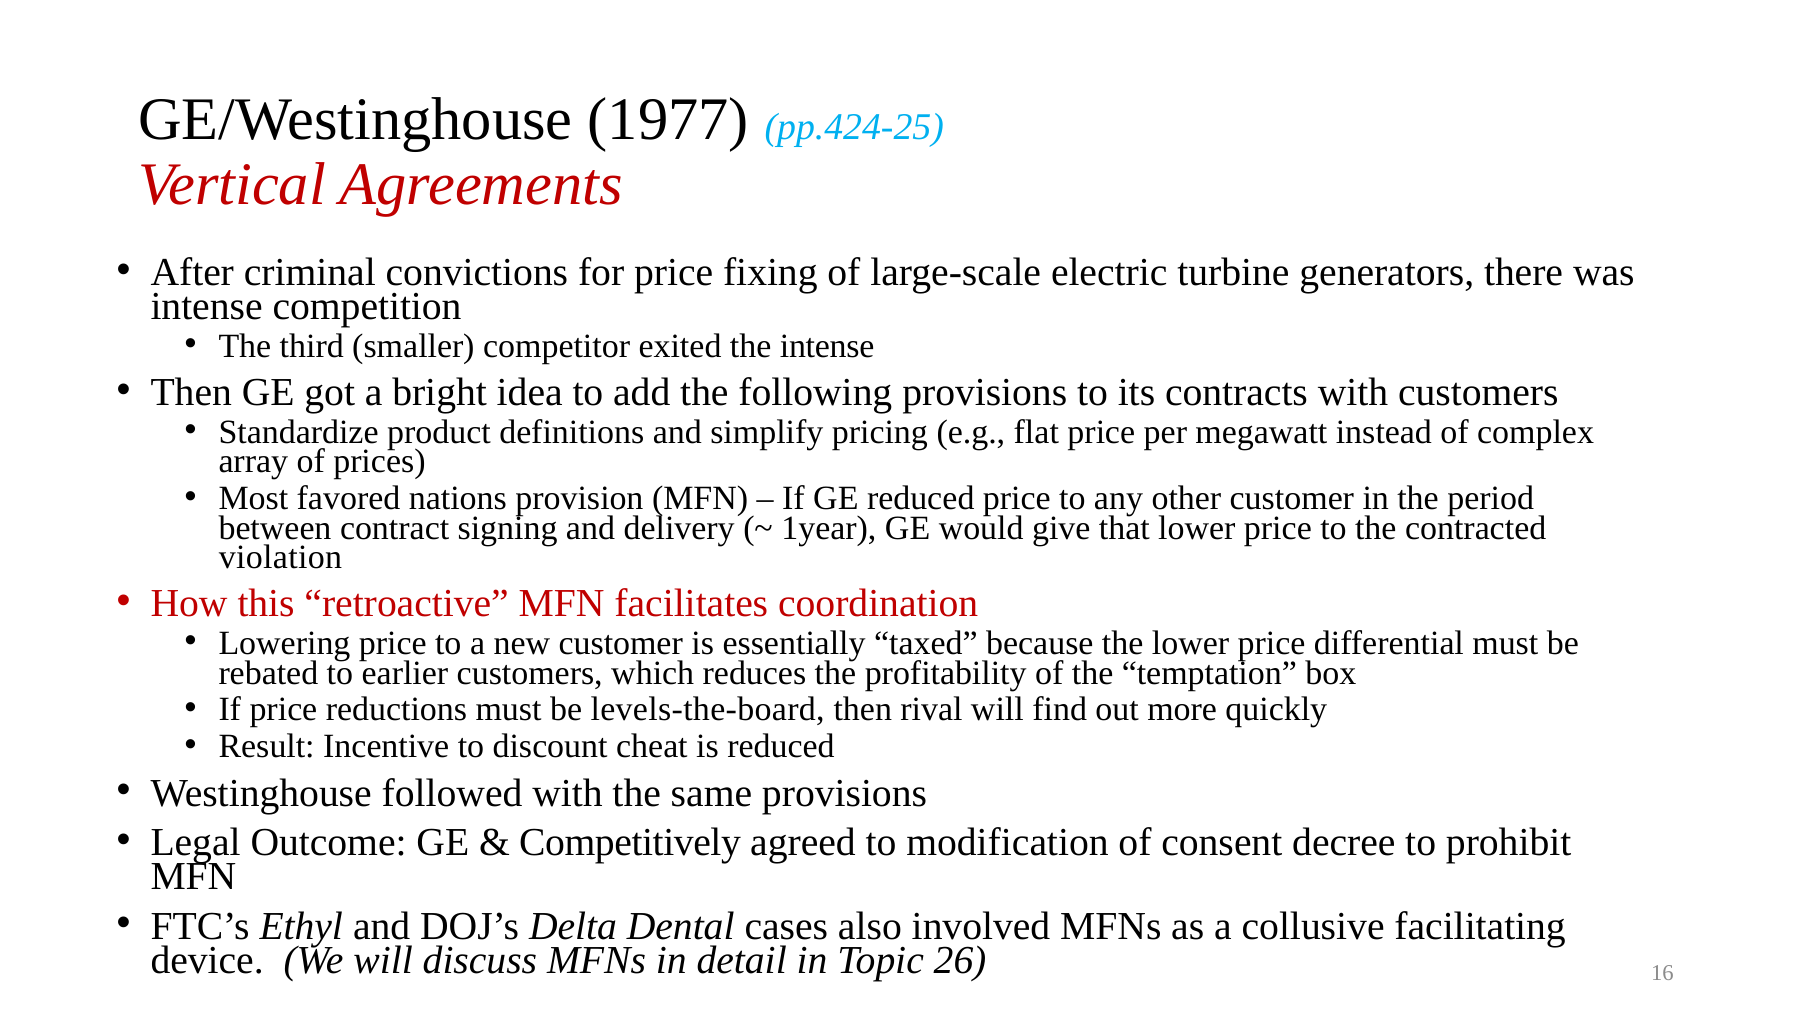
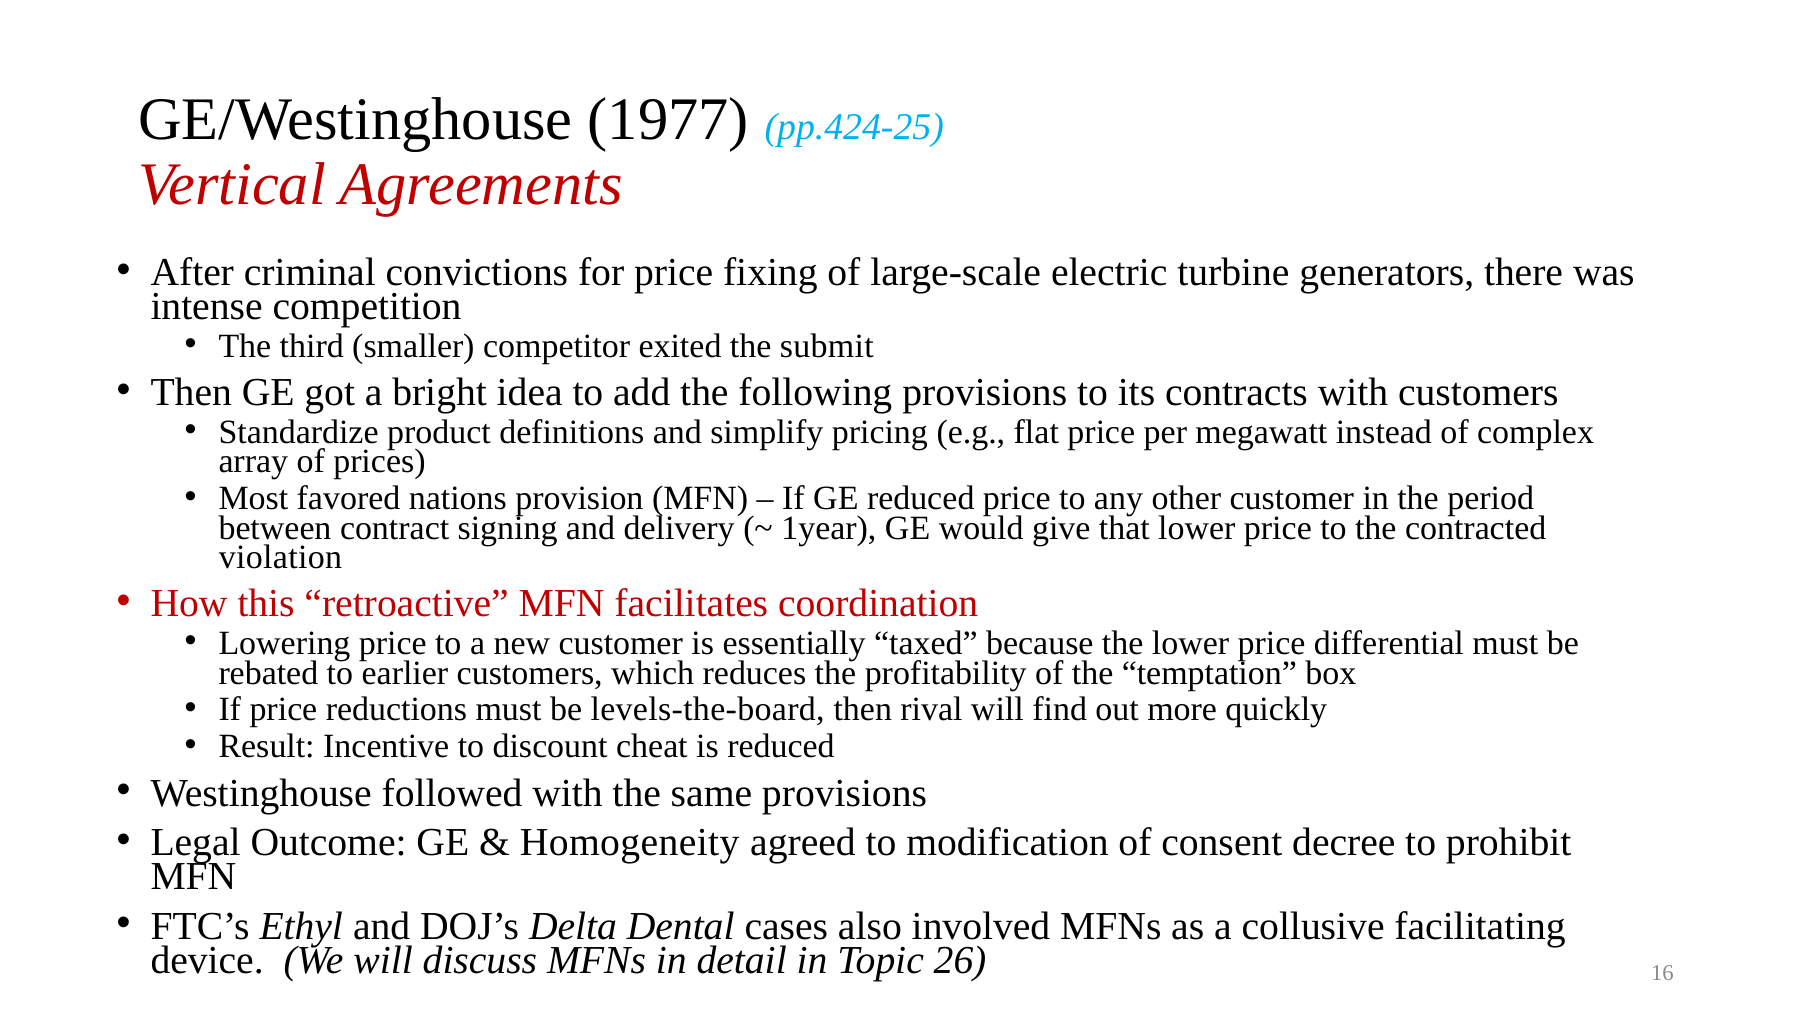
the intense: intense -> submit (827, 346)
Competitively: Competitively -> Homogeneity (630, 843)
